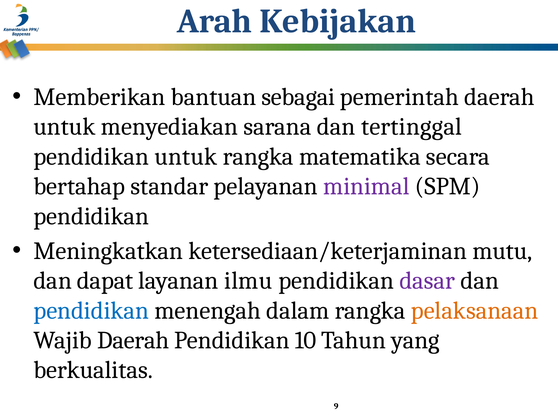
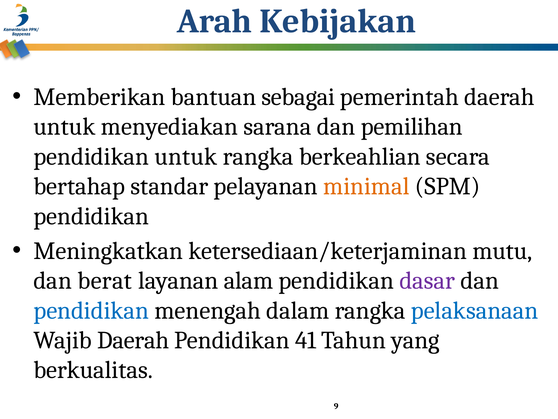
tertinggal: tertinggal -> pemilihan (412, 127)
matematika: matematika -> berkeahlian (360, 156)
minimal colour: purple -> orange (366, 186)
dapat: dapat -> berat (105, 280)
ilmu: ilmu -> alam (248, 280)
pelaksanaan colour: orange -> blue (475, 310)
10: 10 -> 41 (306, 340)
